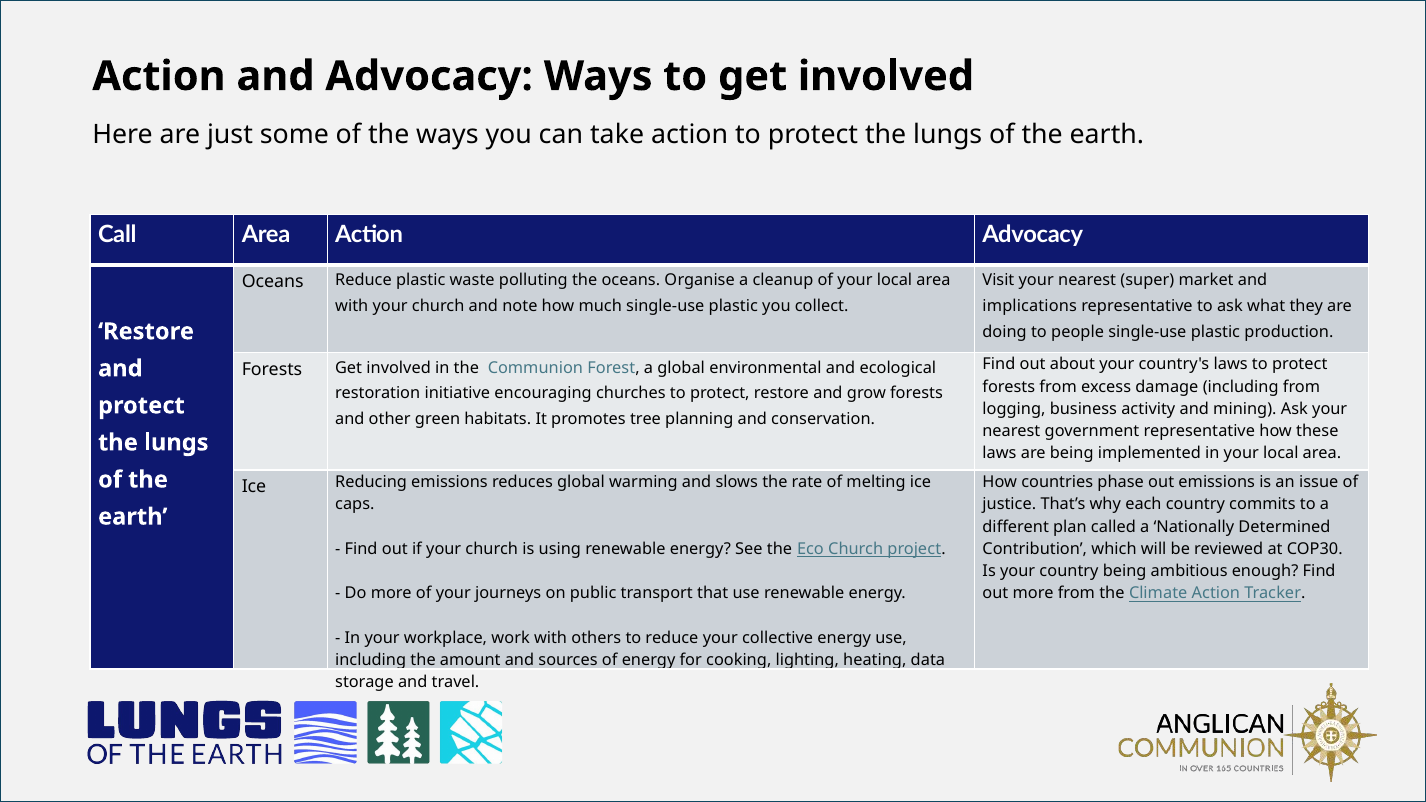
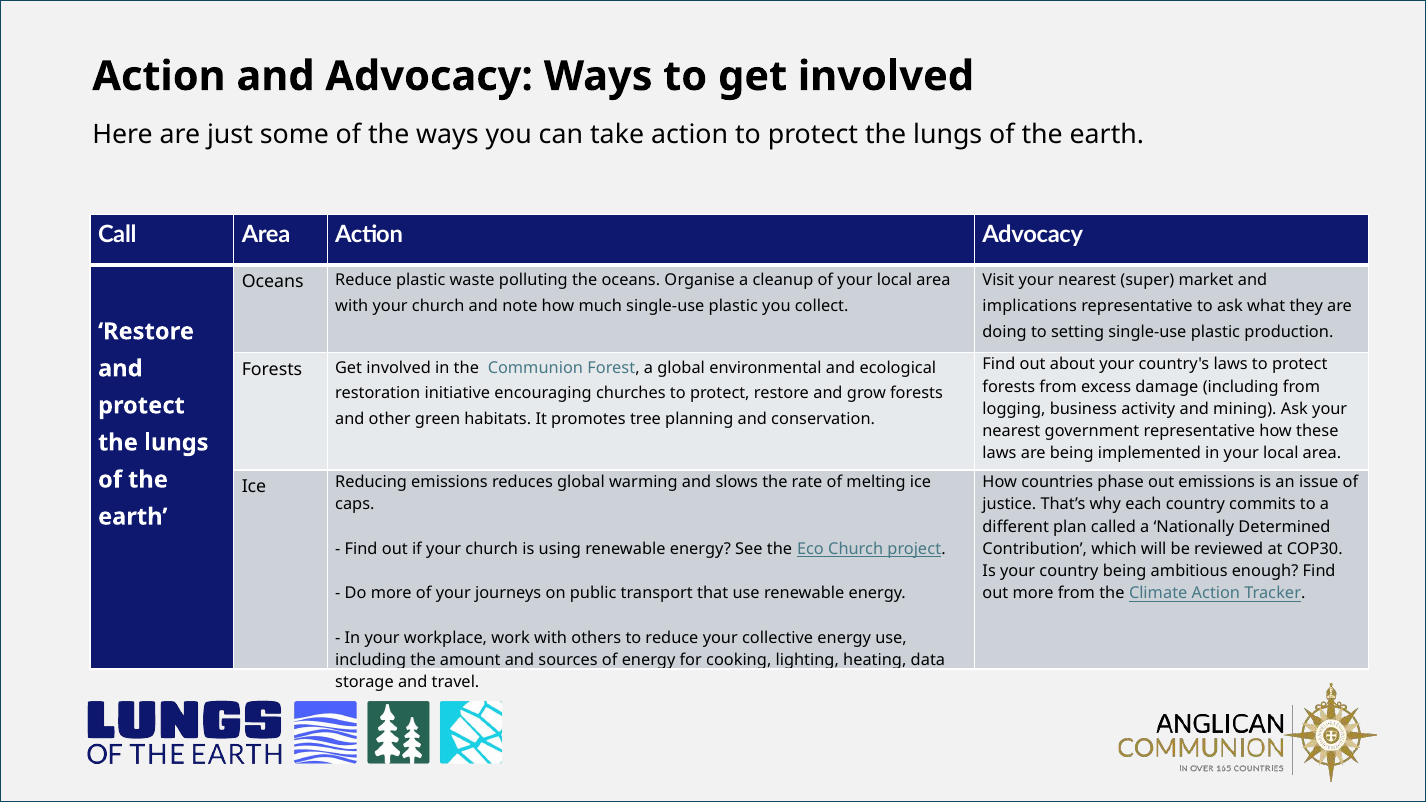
people: people -> setting (1078, 332)
